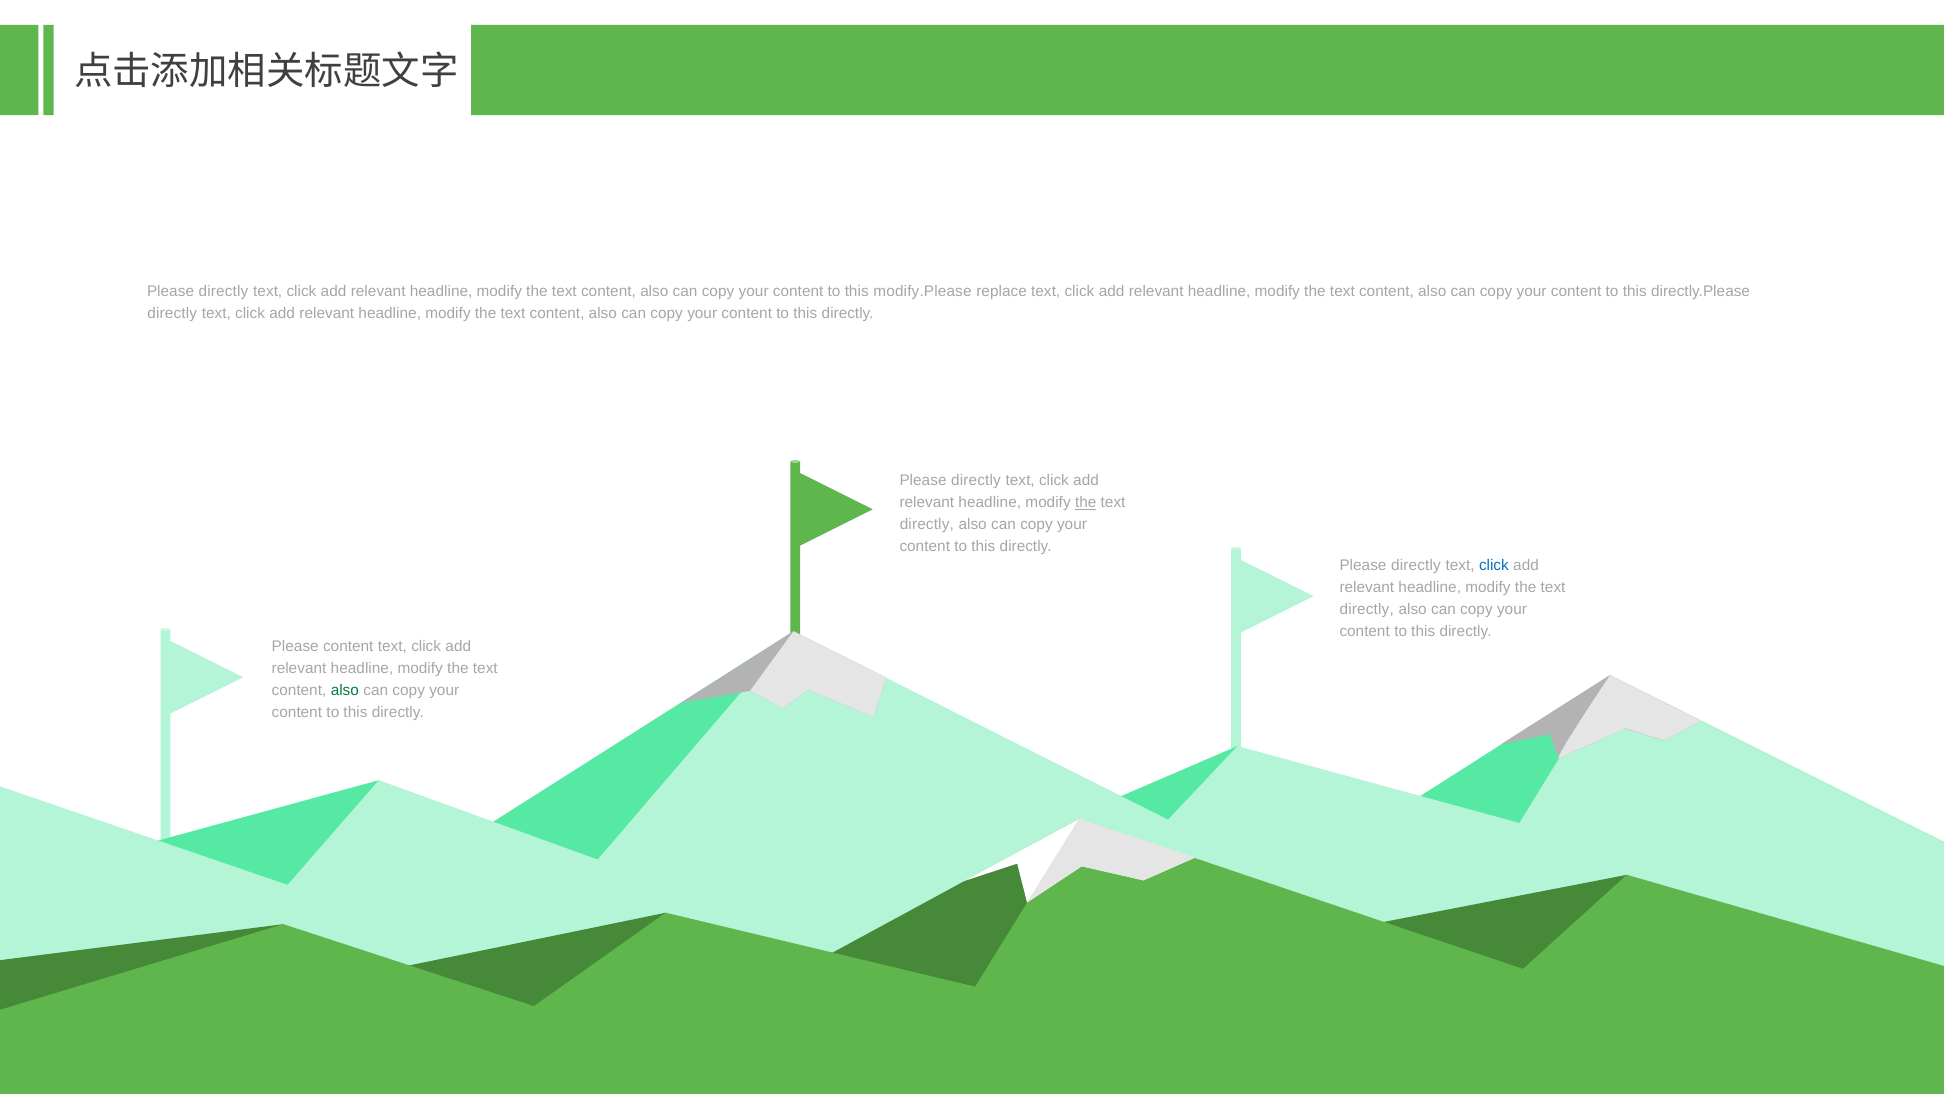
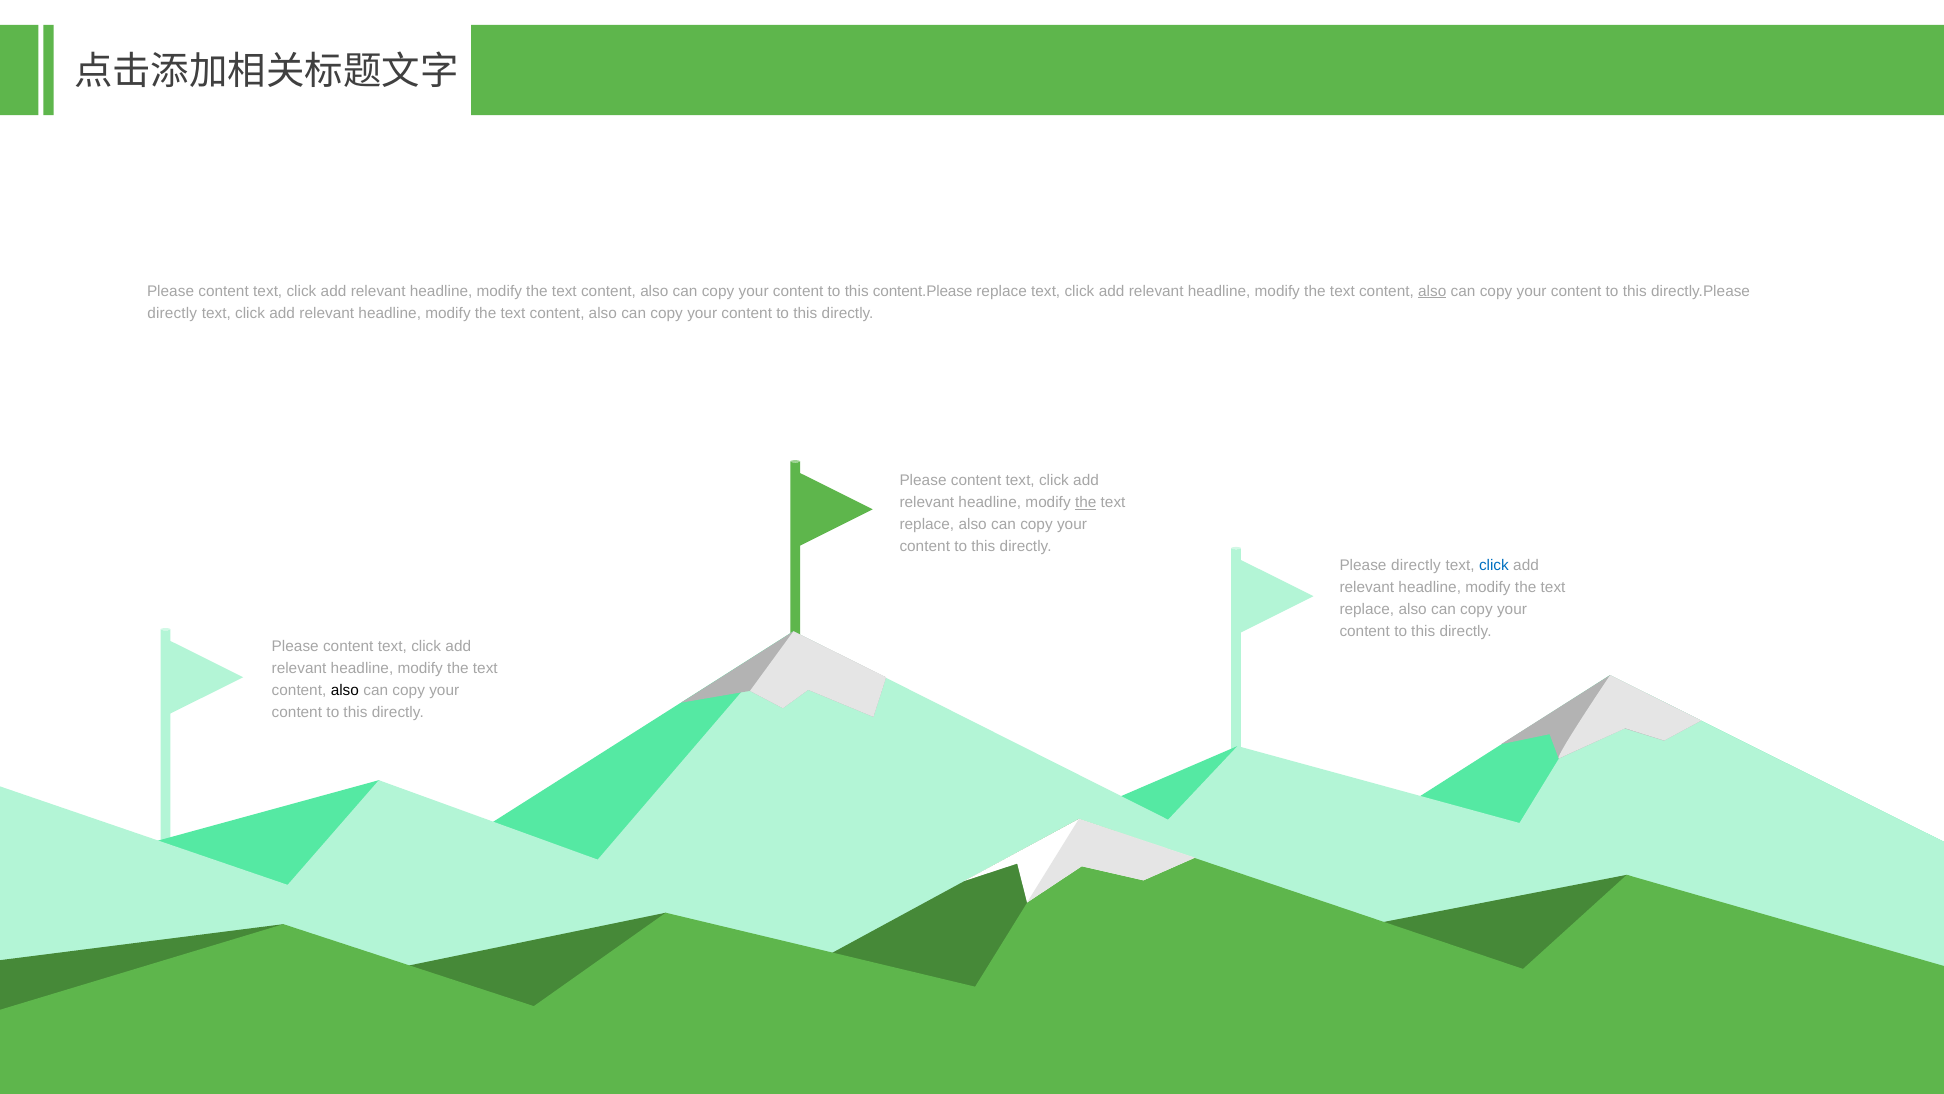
directly: directly -> content (224, 291)
modify.Please: modify.Please -> content.Please (923, 291)
also underline: none -> present (1432, 291)
directly: directly -> content (976, 480)
directly: directly -> replace (927, 525)
directly: directly -> replace (1367, 609)
also colour: green -> black (345, 690)
